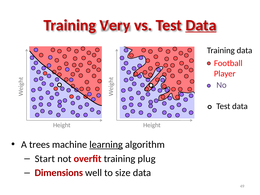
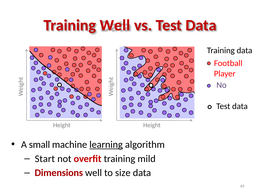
Training Very: Very -> Well (115, 25)
Data underline: present -> none (201, 25)
trees: trees -> small (39, 145)
plug: plug -> mild (147, 159)
